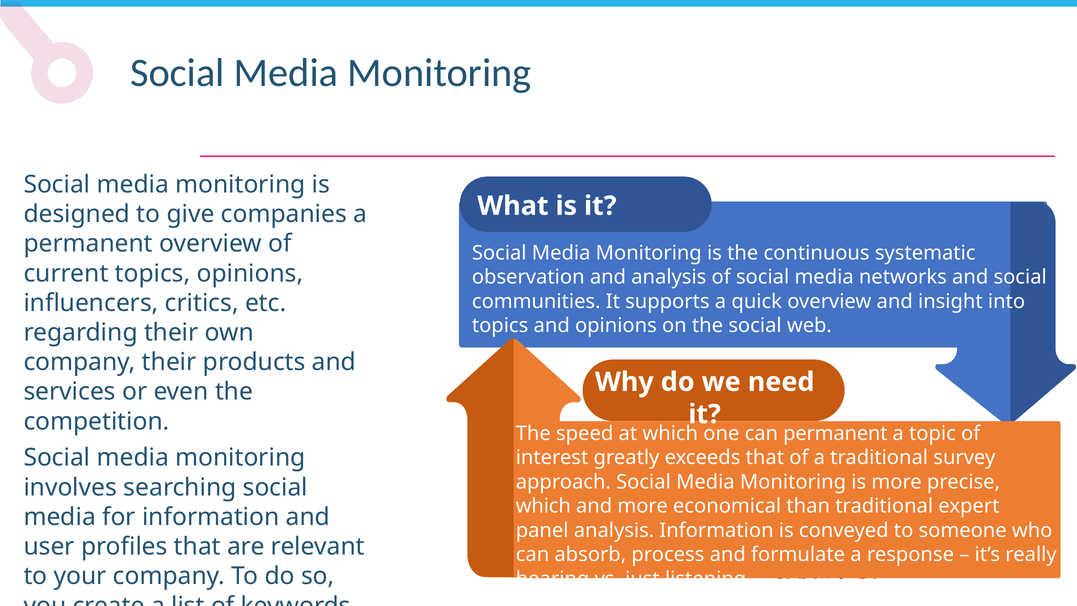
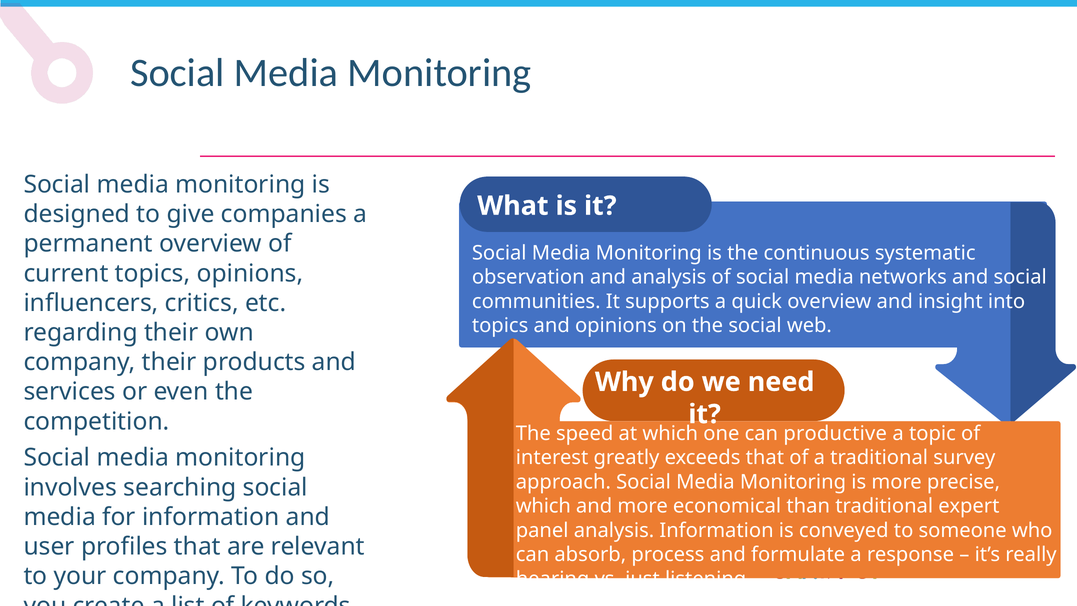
can permanent: permanent -> productive (835, 433)
